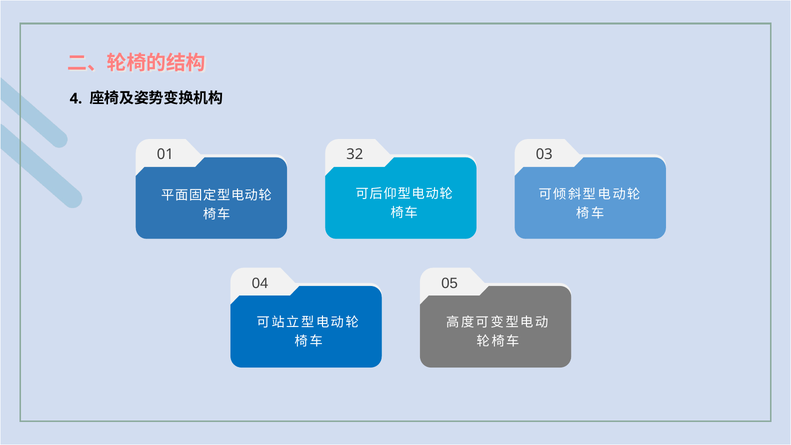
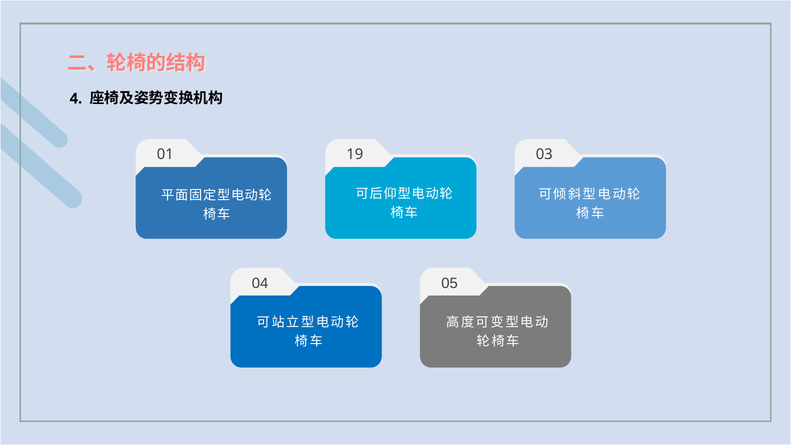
32: 32 -> 19 (355, 154)
